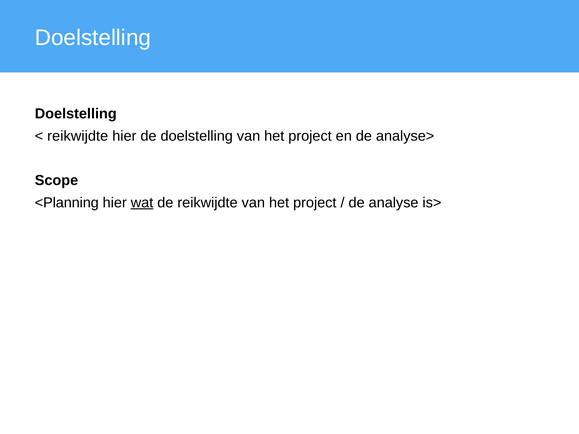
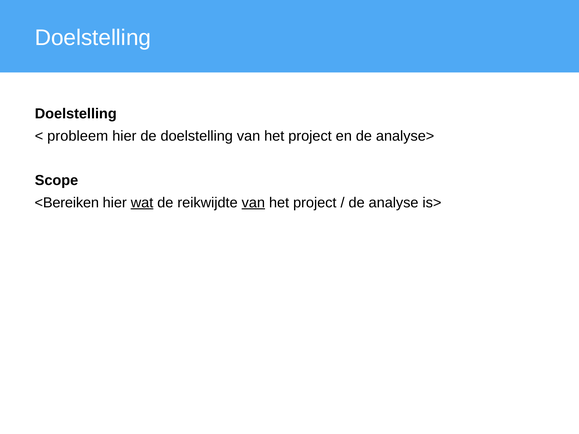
reikwijdte: reikwijdte -> probleem (78, 136)
<Planning: <Planning -> <Bereiken (67, 203)
van underline: none -> present (253, 203)
